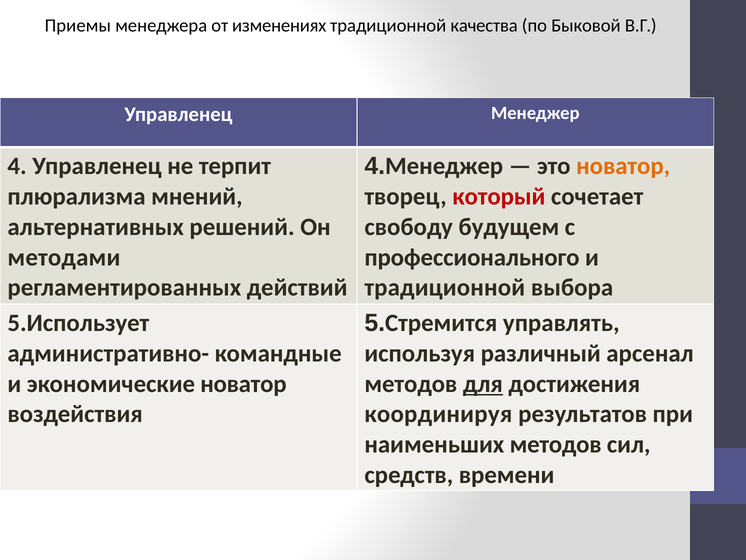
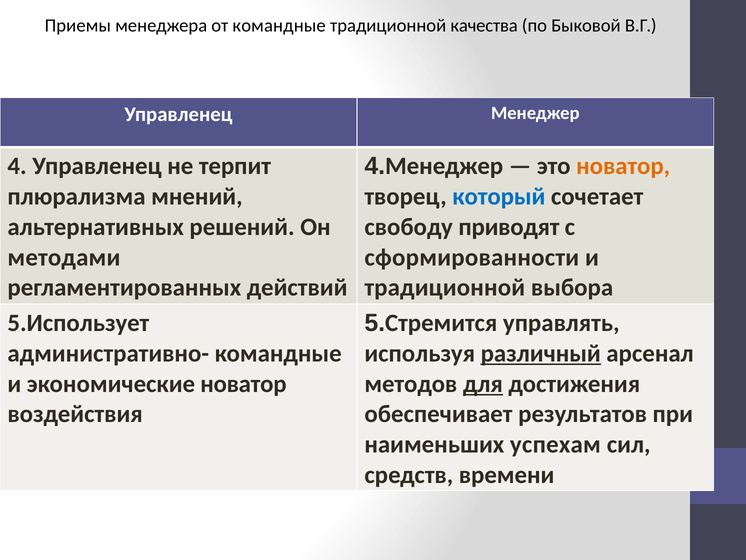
от изменениях: изменениях -> командные (279, 26)
который colour: red -> blue (499, 196)
будущем: будущем -> приводят (509, 227)
профессионального: профессионального -> сформированности (472, 257)
различный underline: none -> present (541, 353)
координируя: координируя -> обеспечивает (438, 414)
наименьших методов: методов -> успехам (555, 444)
